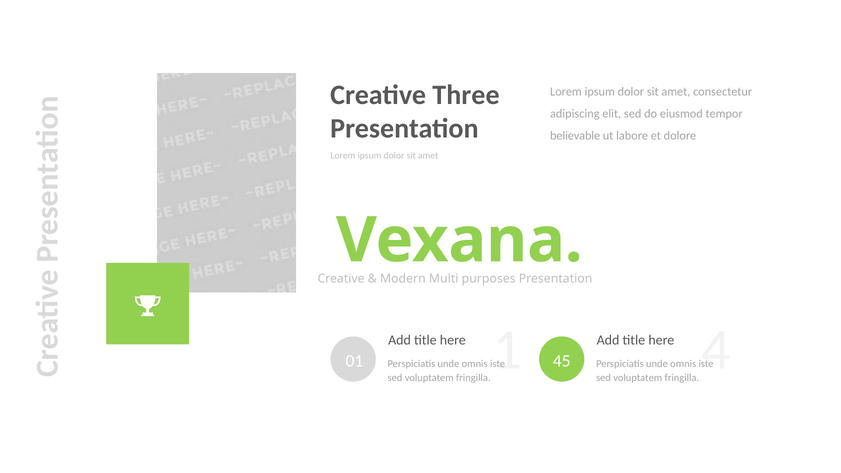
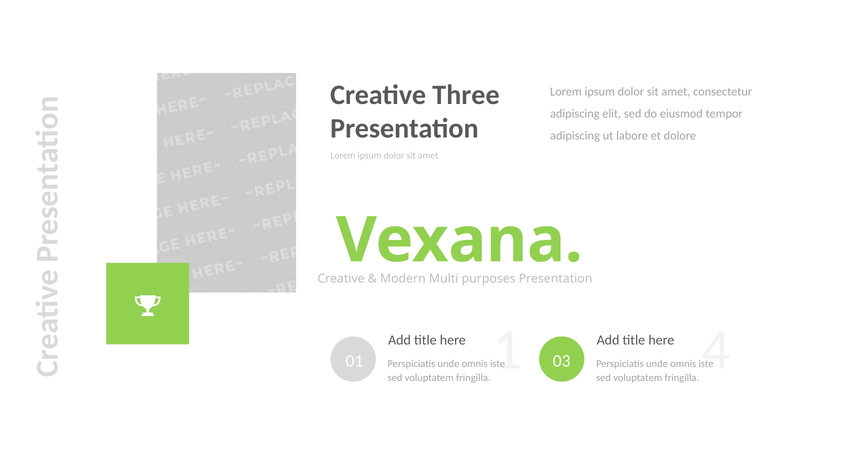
believable: believable -> adipiscing (575, 136)
45: 45 -> 03 (562, 361)
